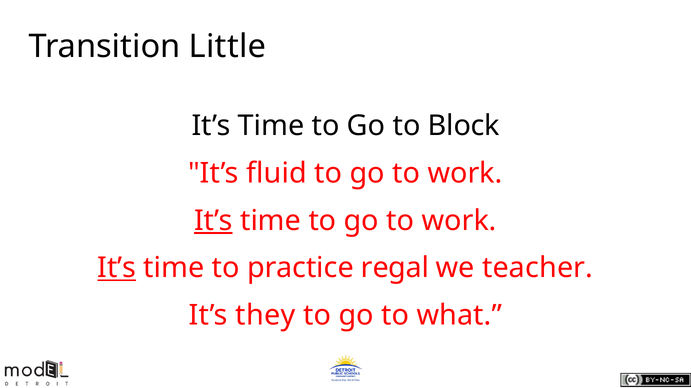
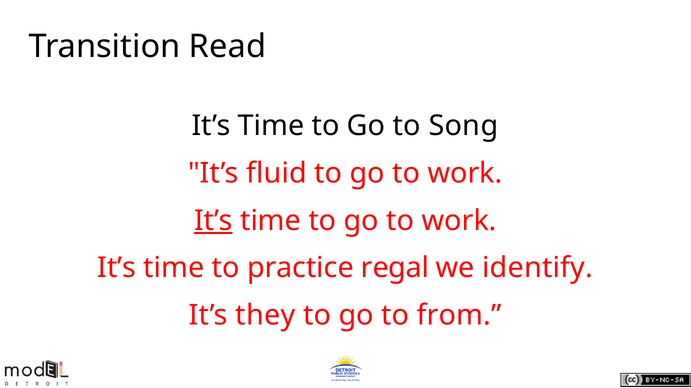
Little: Little -> Read (228, 47)
Block: Block -> Song (463, 126)
It’s underline: present -> none (117, 268)
teacher: teacher -> identify (538, 268)
what: what -> from (459, 316)
